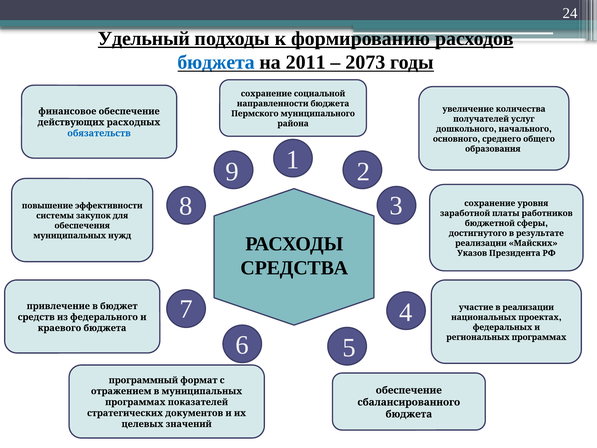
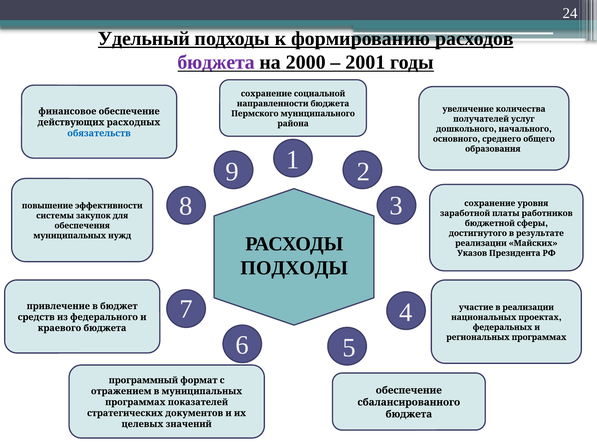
бюджета colour: blue -> purple (216, 62)
2011: 2011 -> 2000 (306, 62)
2073: 2073 -> 2001 (365, 62)
СРЕДСТВА: СРЕДСТВА -> ПОДХОДЫ (294, 268)
